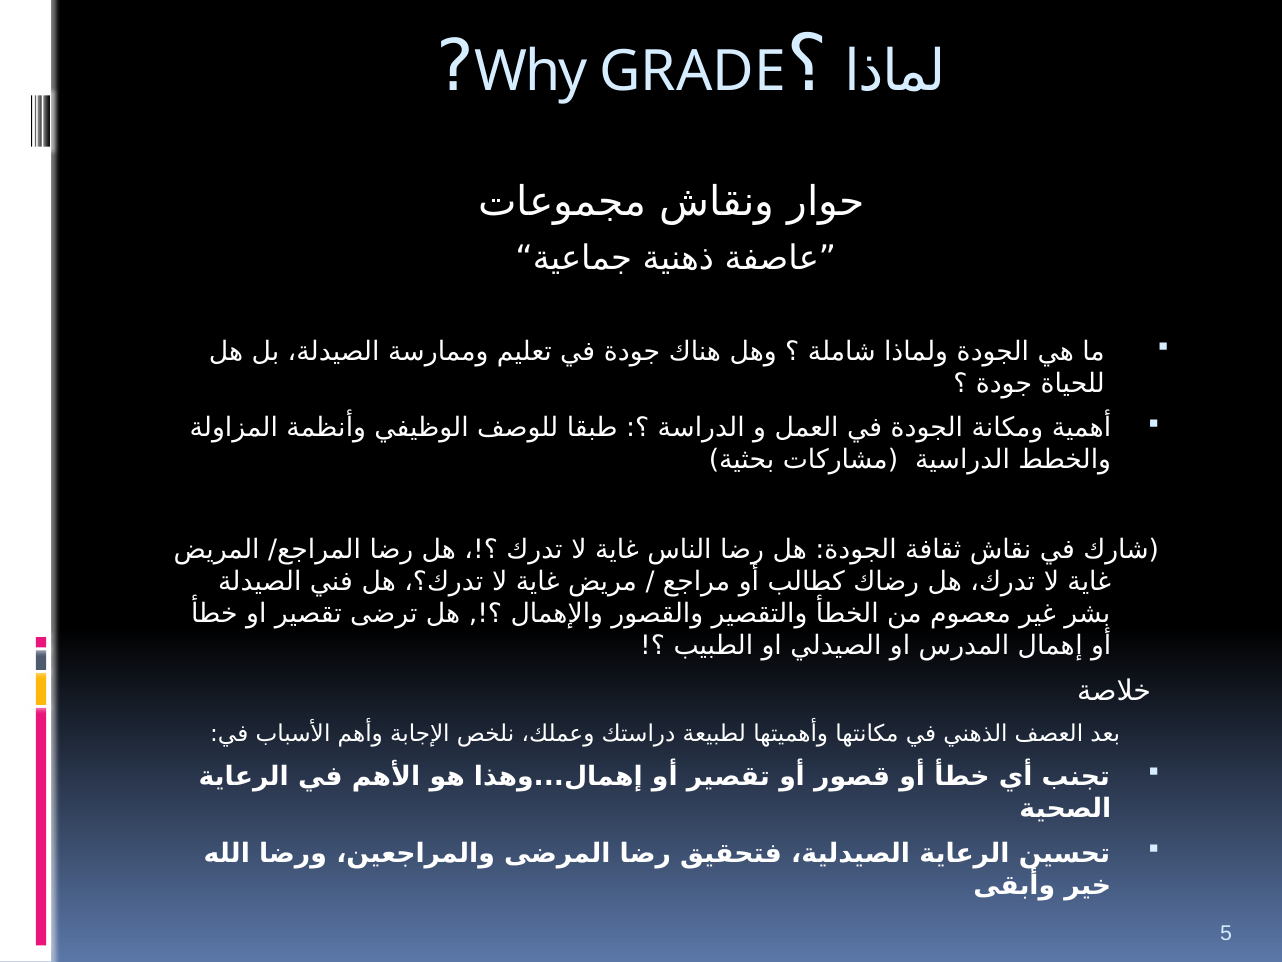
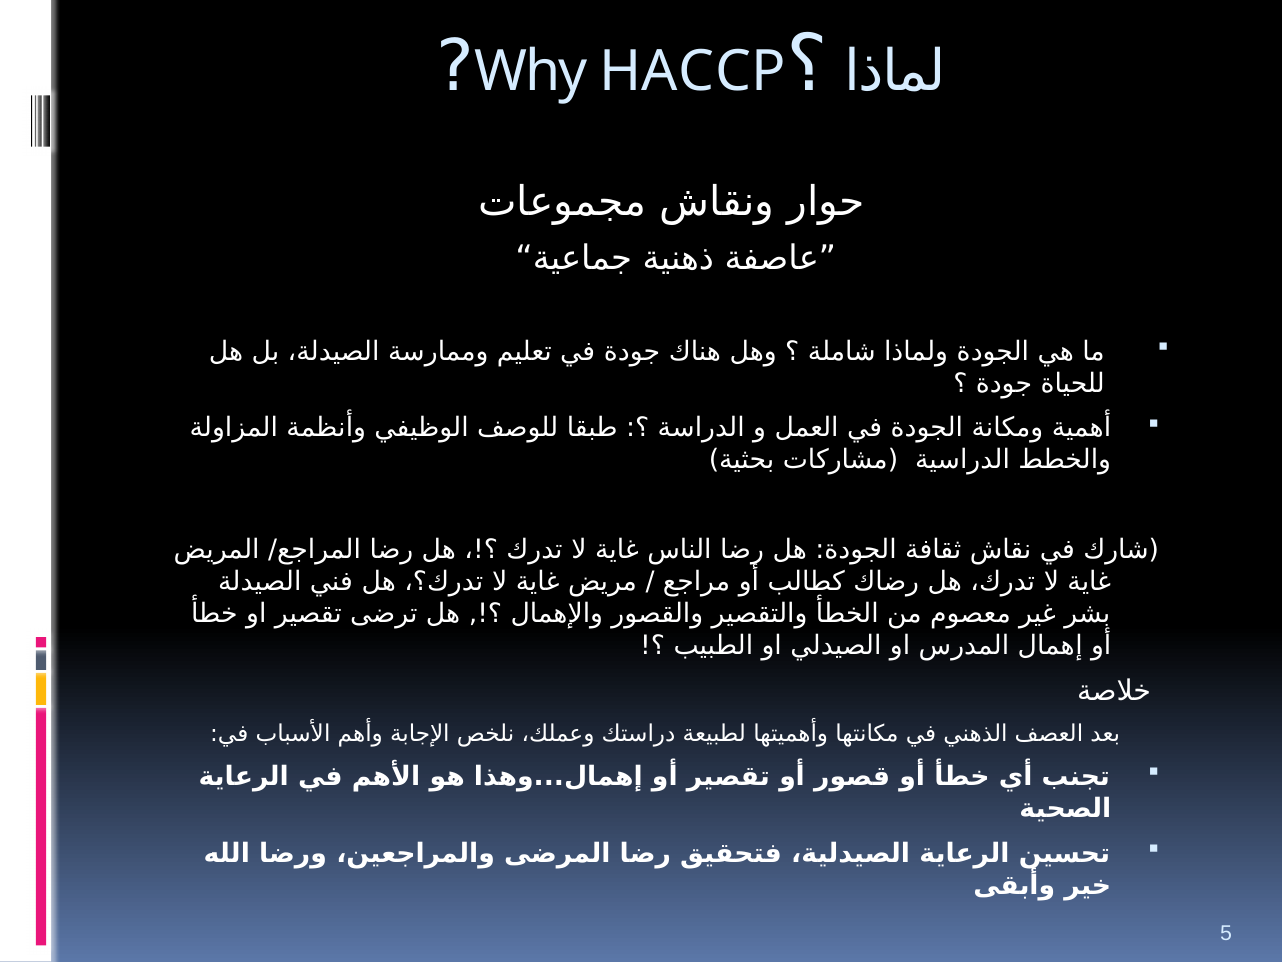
GRADE: GRADE -> HACCP (693, 72)
